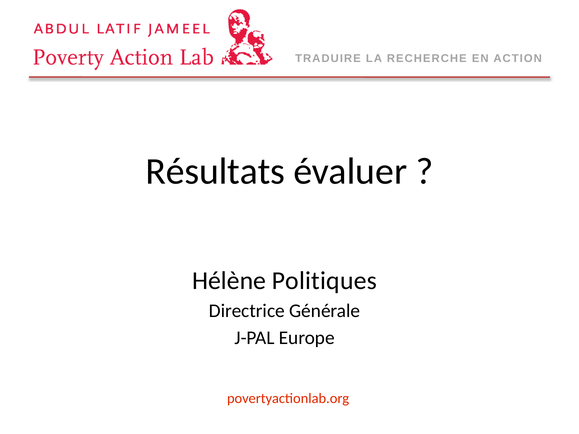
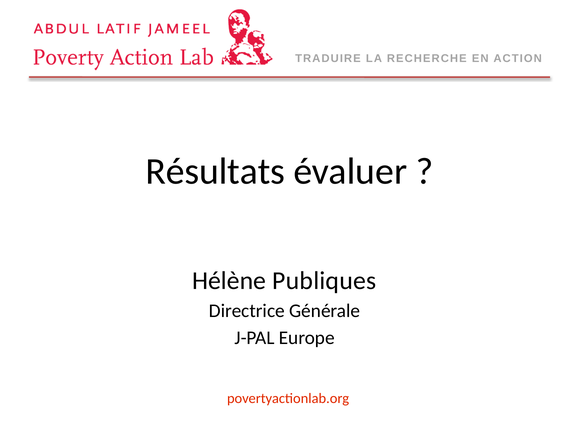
Politiques: Politiques -> Publiques (324, 281)
